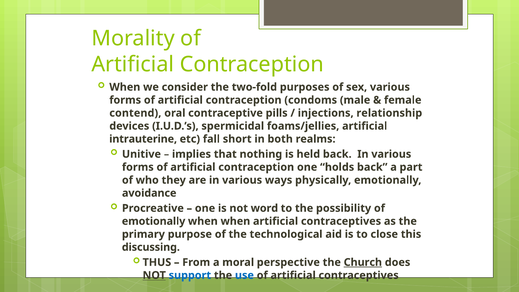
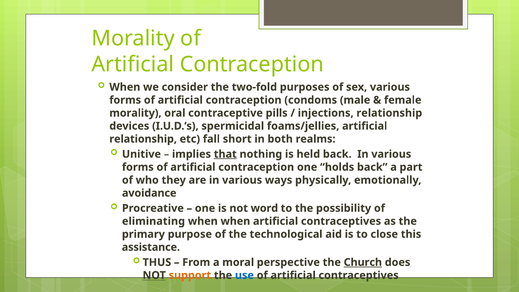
contend: contend -> morality (135, 113)
intrauterine: intrauterine -> relationship (143, 139)
that underline: none -> present (225, 154)
emotionally: emotionally -> eliminating (153, 221)
discussing: discussing -> assistance (151, 247)
support colour: blue -> orange (190, 275)
